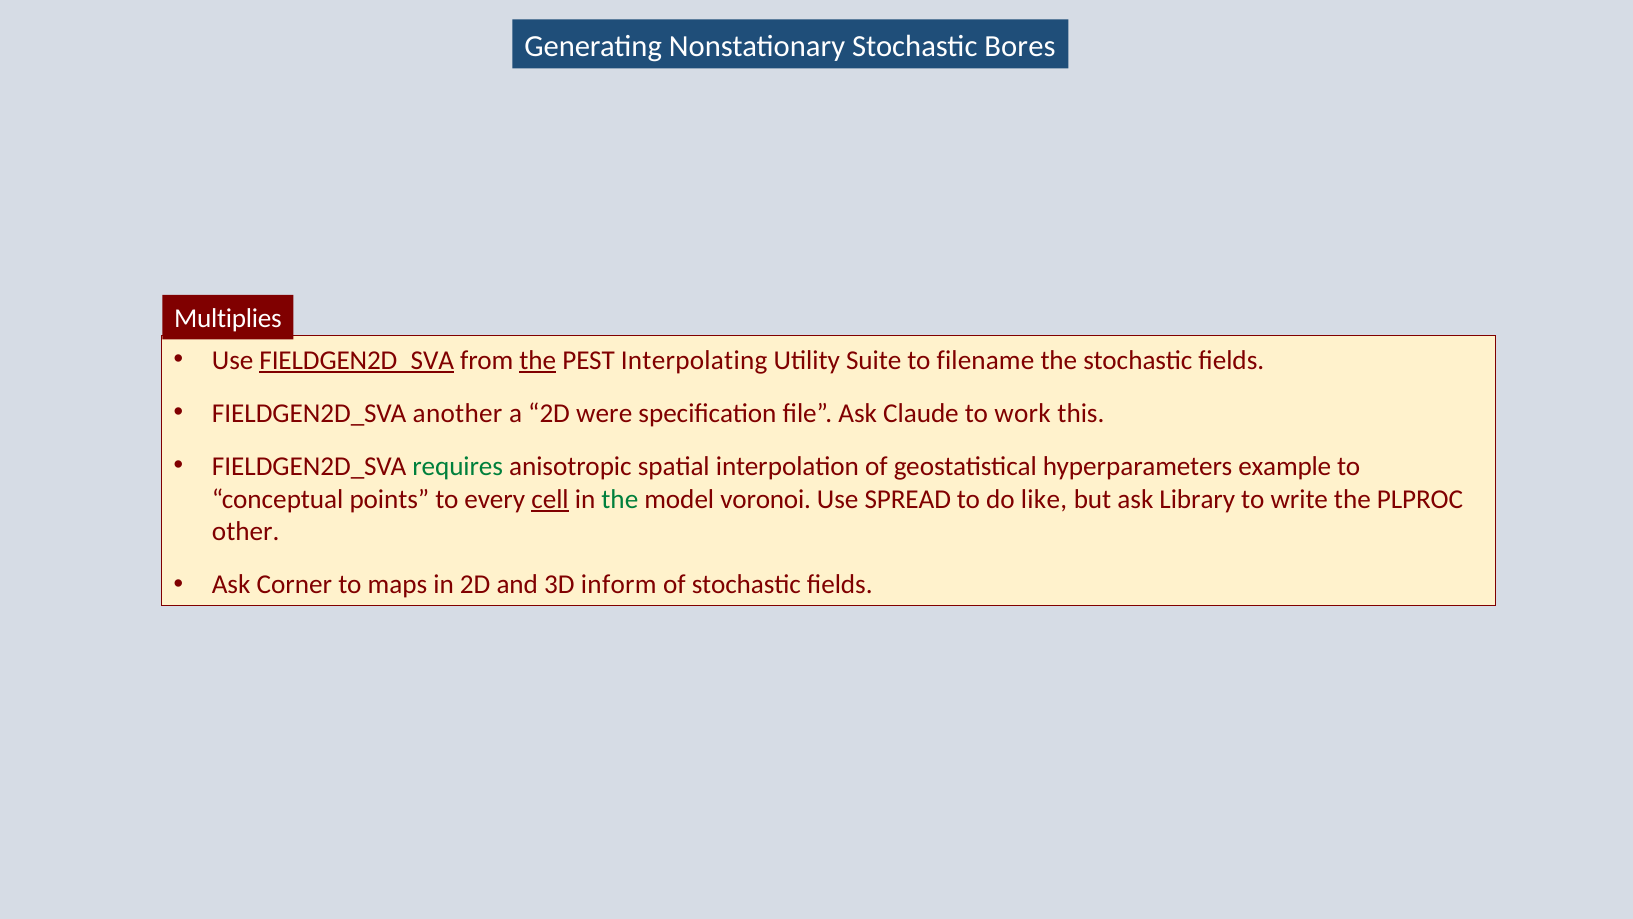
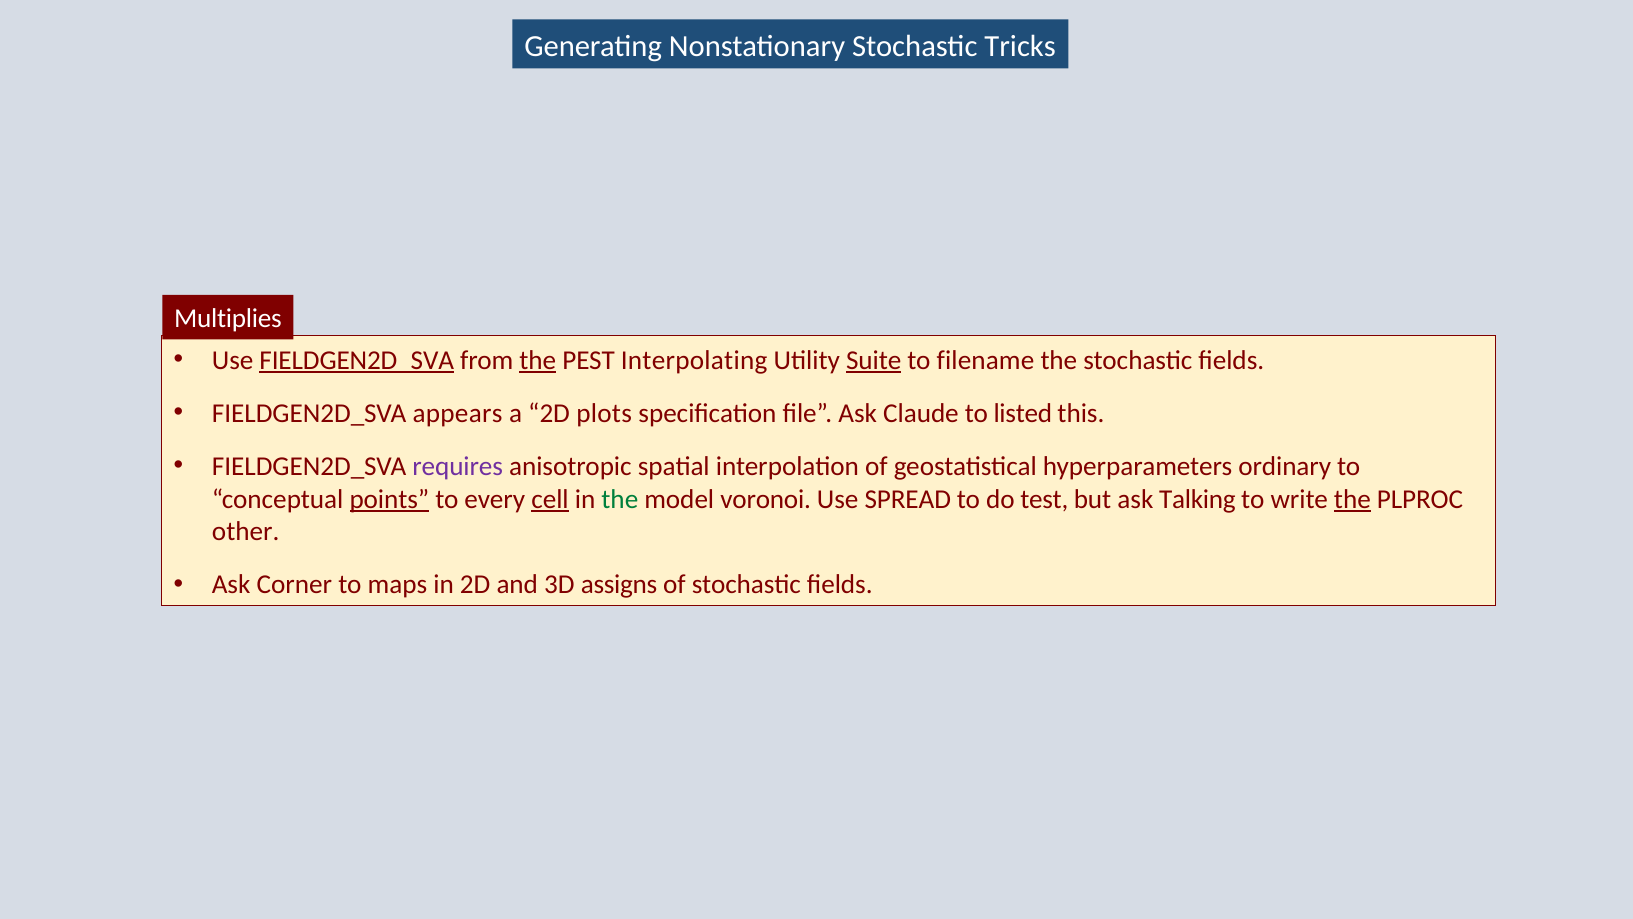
Bores: Bores -> Tricks (1020, 46)
Suite underline: none -> present (874, 360)
another: another -> appears (458, 413)
were: were -> plots (604, 413)
work: work -> listed (1023, 413)
requires colour: green -> purple (458, 466)
example: example -> ordinary (1285, 466)
points underline: none -> present (389, 499)
like: like -> test (1044, 499)
Library: Library -> Talking (1197, 499)
the underline: none -> present (1352, 499)
inform: inform -> assigns (619, 585)
